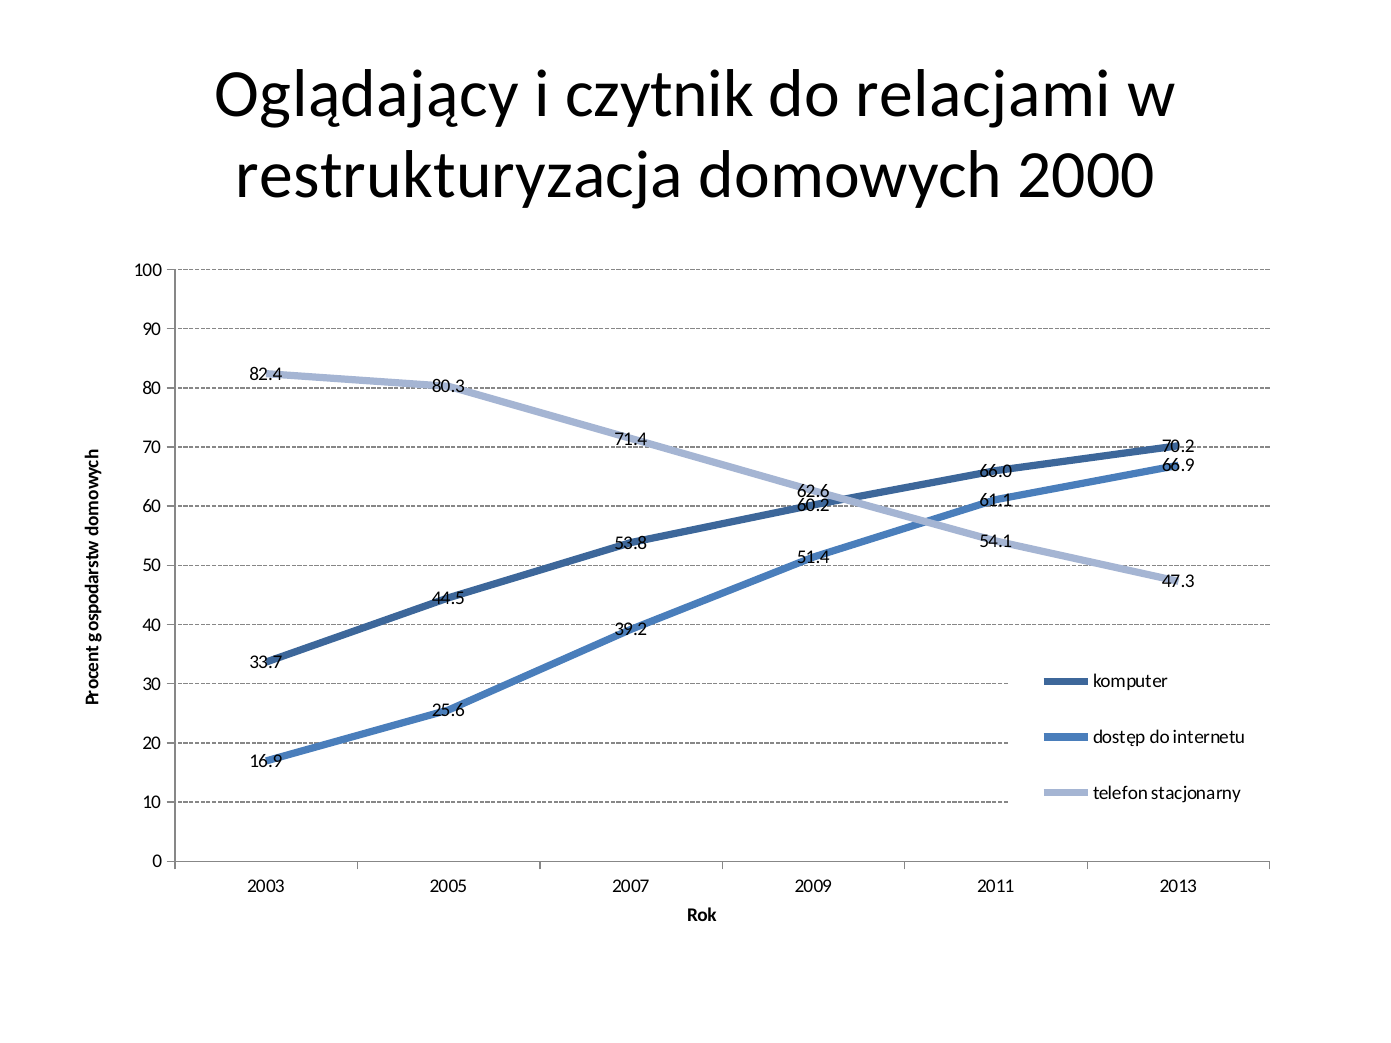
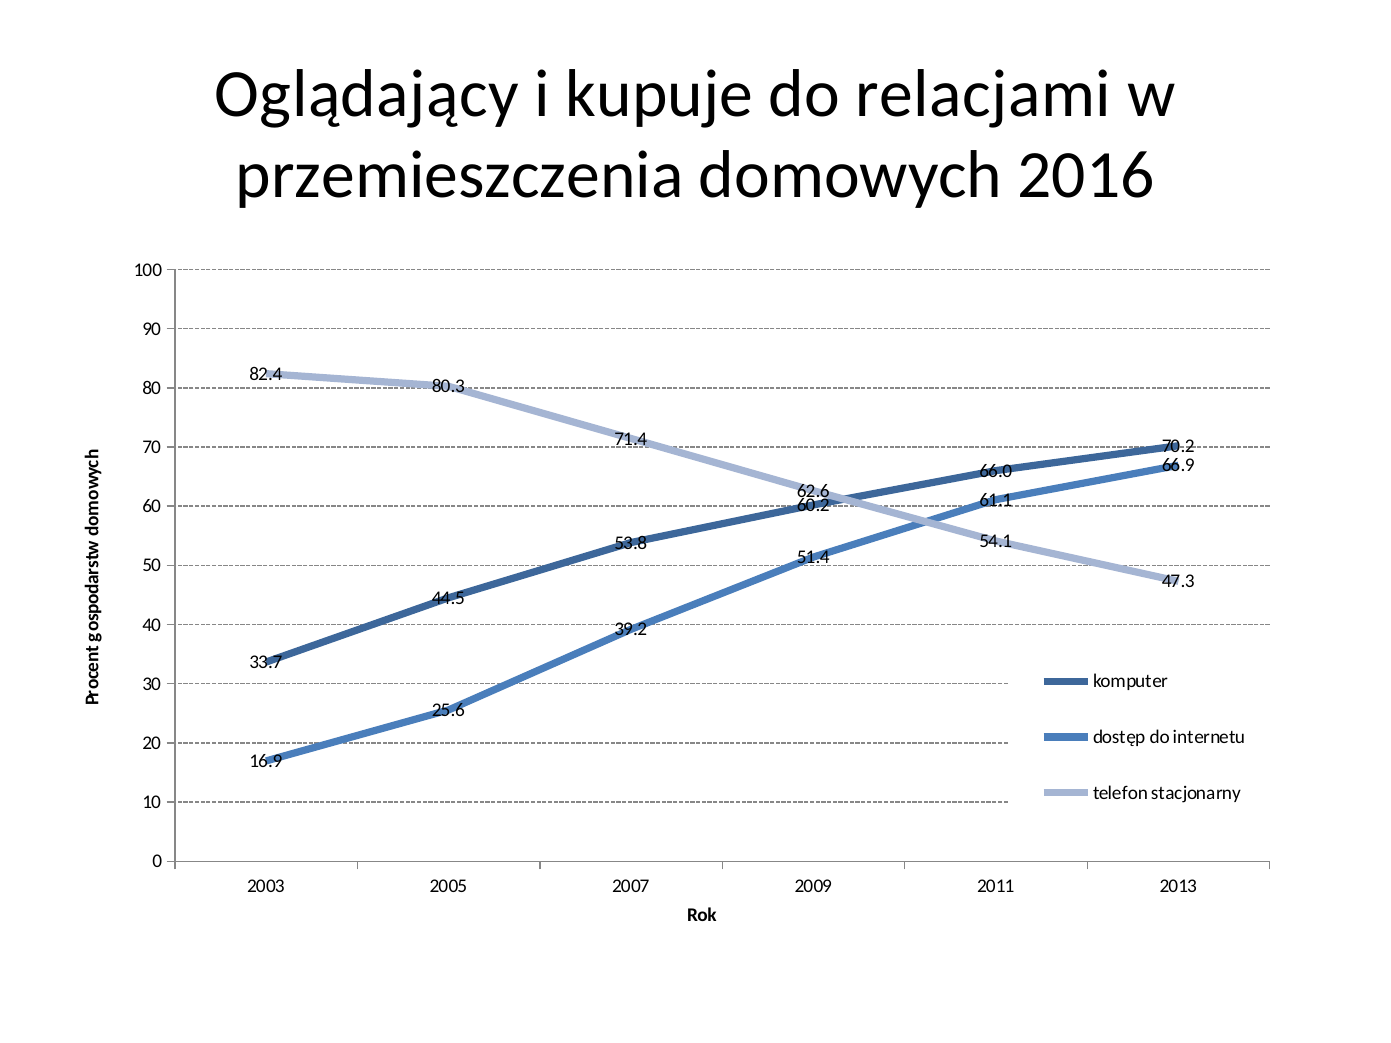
czytnik: czytnik -> kupuje (659, 94)
restrukturyzacja: restrukturyzacja -> przemieszczenia (460, 175)
2000: 2000 -> 2016 (1086, 175)
